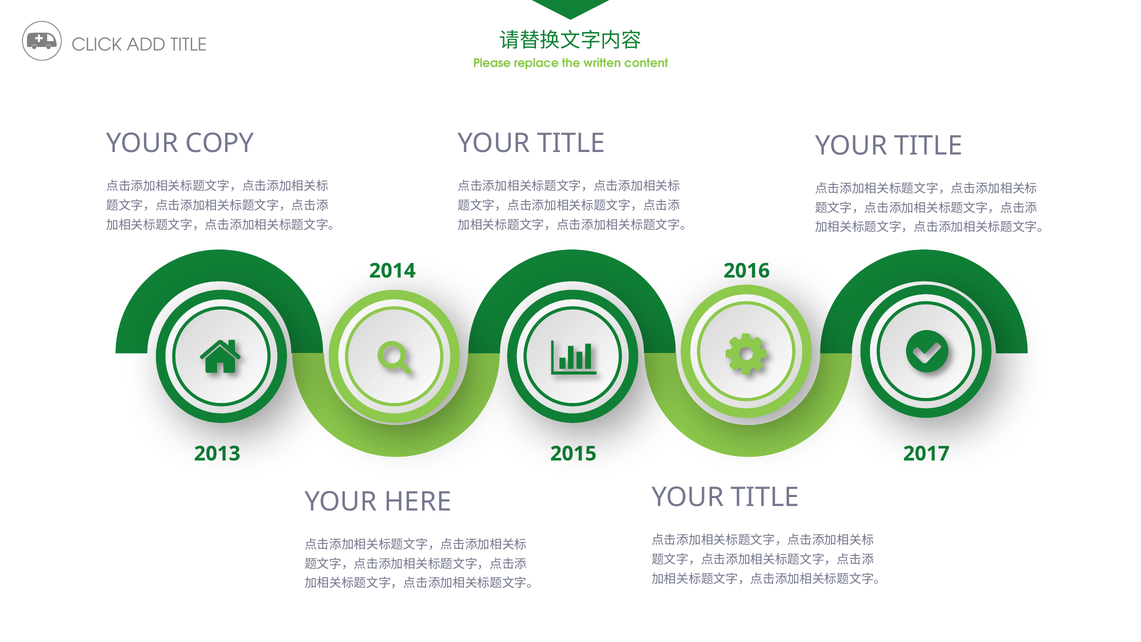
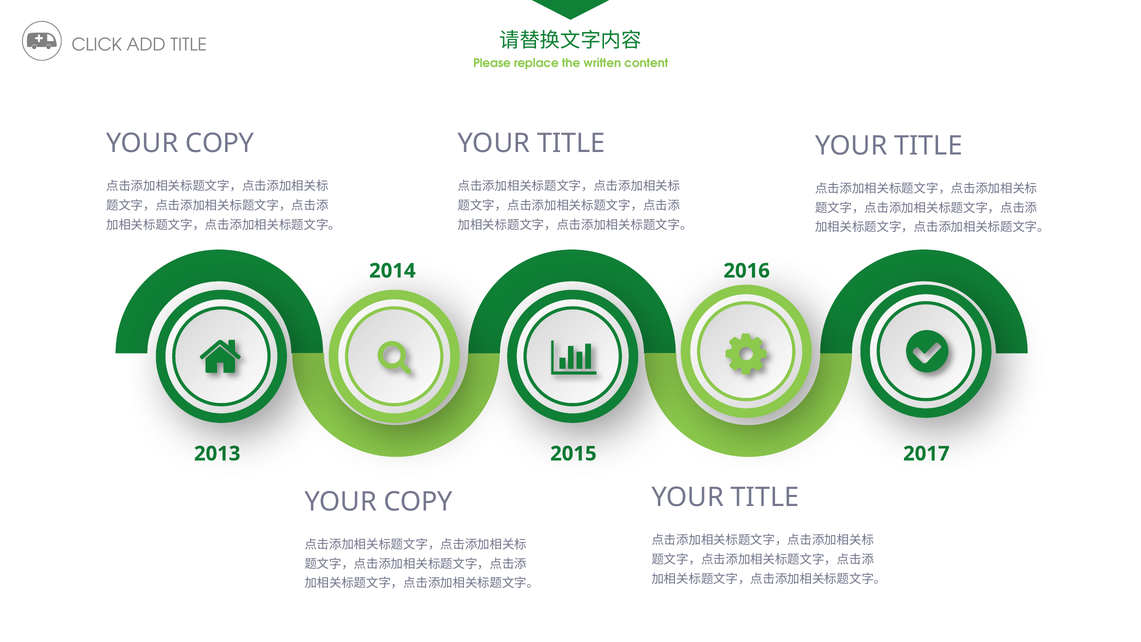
HERE: HERE -> COPY (418, 502)
